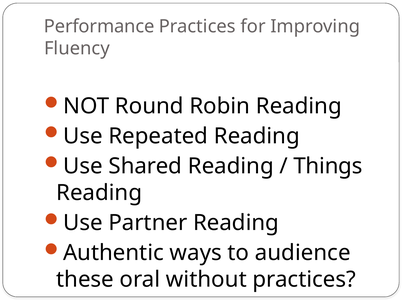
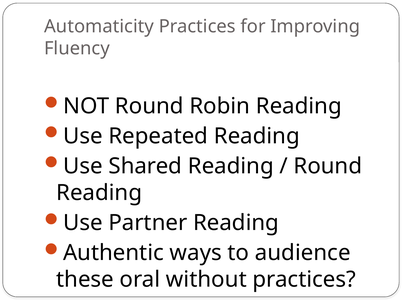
Performance: Performance -> Automaticity (99, 26)
Things: Things -> Round (328, 166)
